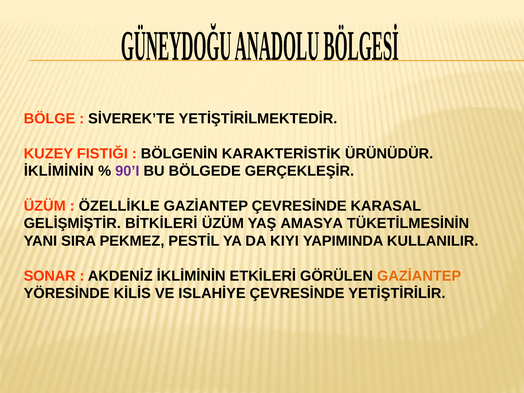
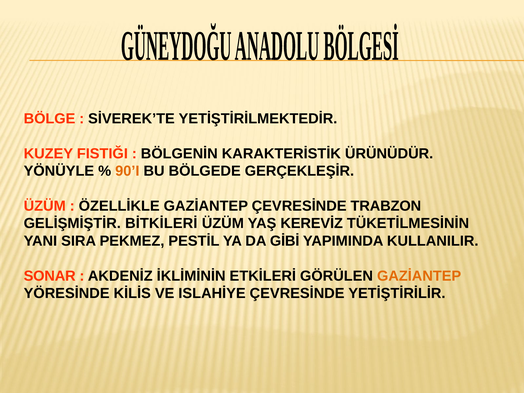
İKLİMİNİN: İKLİMİNİN -> YÖNÜYLE (59, 171)
90’I colour: purple -> orange (127, 171)
KARASAL: KARASAL -> TRABZON (386, 206)
AMASYA: AMASYA -> KEREVİZ (312, 224)
KIYI: KIYI -> GİBİ (285, 241)
